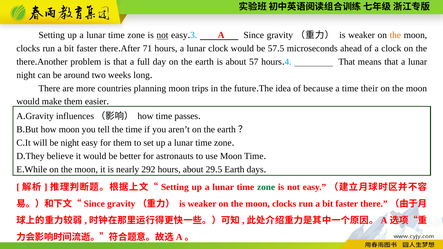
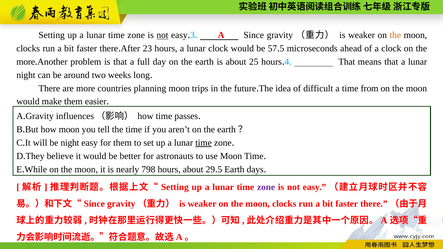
71: 71 -> 23 (147, 49)
there: there -> more (26, 62)
about 57: 57 -> 25 (254, 62)
because: because -> difficult (318, 88)
their: their -> from (370, 88)
time underline: none -> present (204, 143)
292: 292 -> 798 (148, 170)
zone colour: green -> purple (266, 187)
